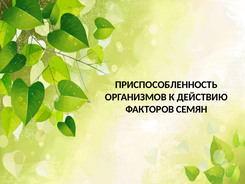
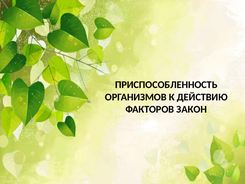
СЕМЯН: СЕМЯН -> ЗАКОН (192, 109)
